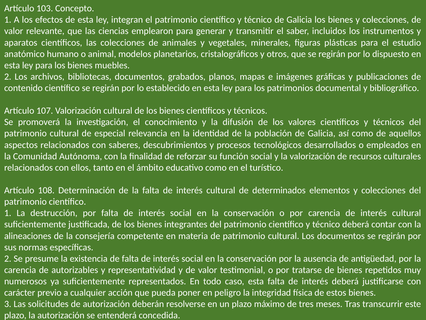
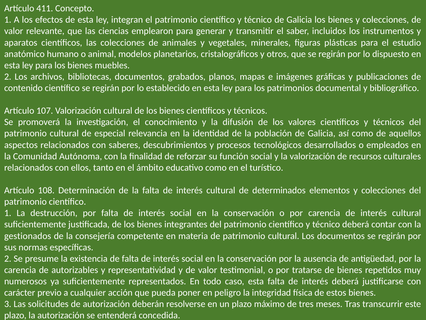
103: 103 -> 411 (45, 8)
alineaciones: alineaciones -> gestionados (28, 236)
